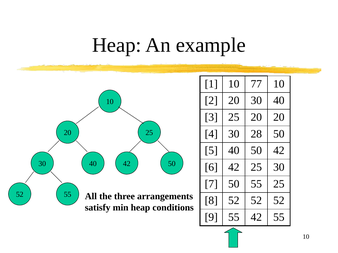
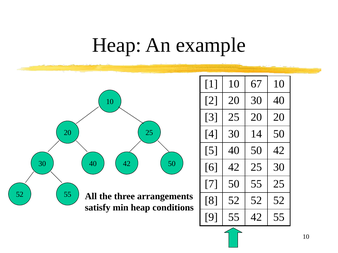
77: 77 -> 67 (256, 84)
28: 28 -> 14 (256, 134)
